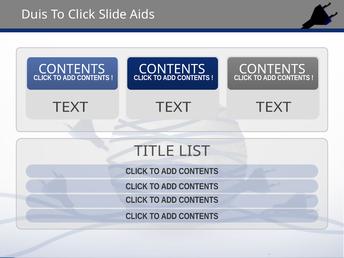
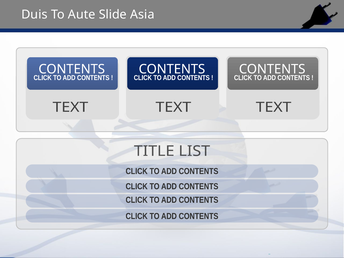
Click: Click -> Aute (82, 14)
Aids: Aids -> Asia (142, 14)
